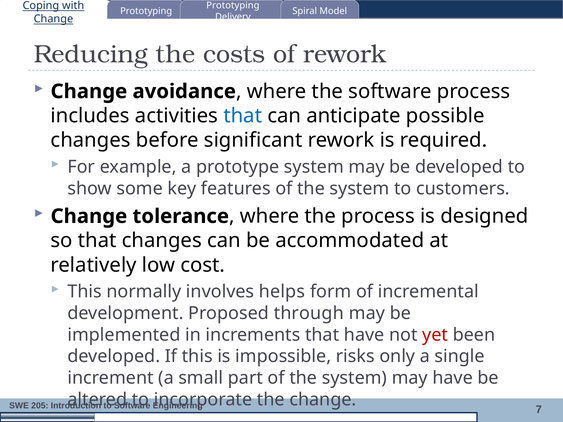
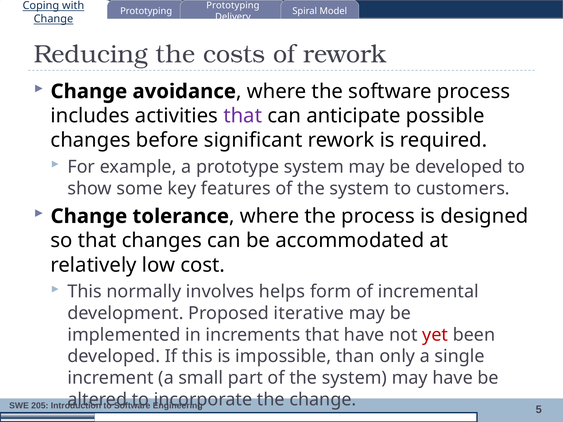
that colour: blue -> purple (243, 116)
through: through -> iterative (309, 313)
risks: risks -> than (355, 357)
7: 7 -> 5 (539, 410)
